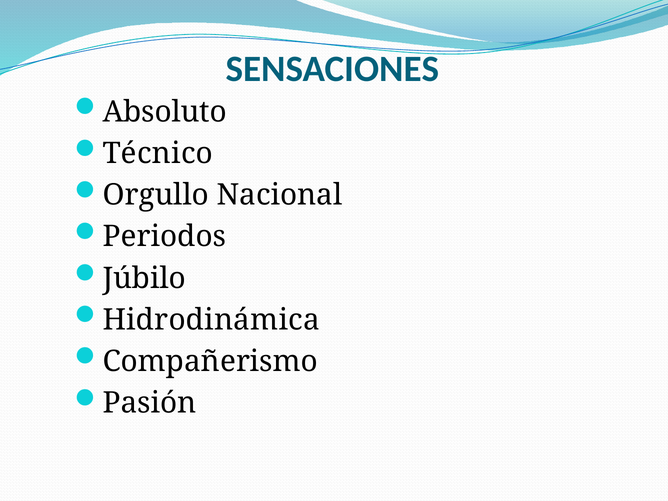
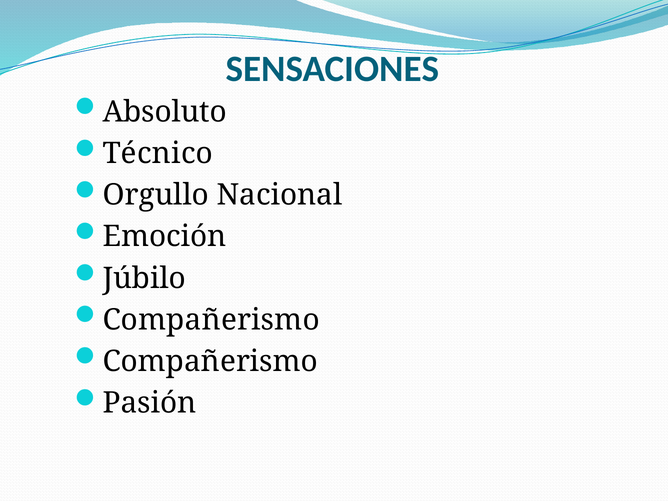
Periodos: Periodos -> Emoción (164, 237)
Hidrodinámica: Hidrodinámica -> Compañerismo (211, 320)
